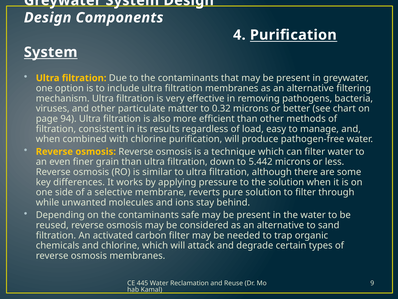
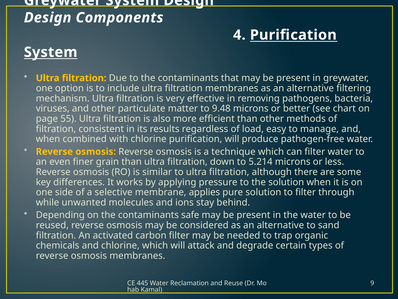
0.32: 0.32 -> 9.48 (221, 108)
94: 94 -> 55 (68, 119)
5.442: 5.442 -> 5.214 (261, 162)
reverts: reverts -> applies (204, 192)
